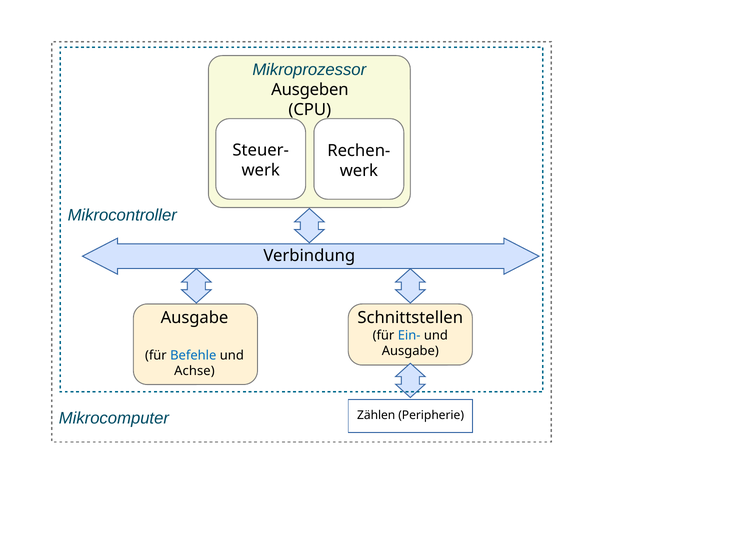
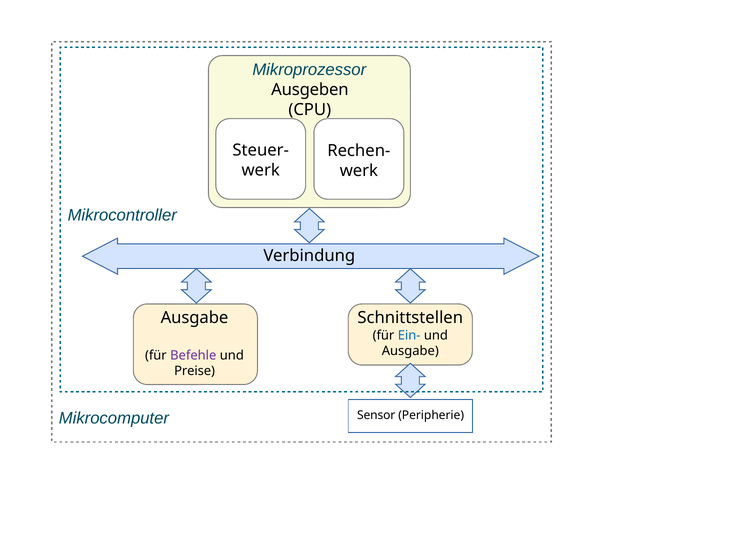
Befehle colour: blue -> purple (193, 355)
Achse: Achse -> Preise (195, 371)
Zählen: Zählen -> Sensor (376, 415)
